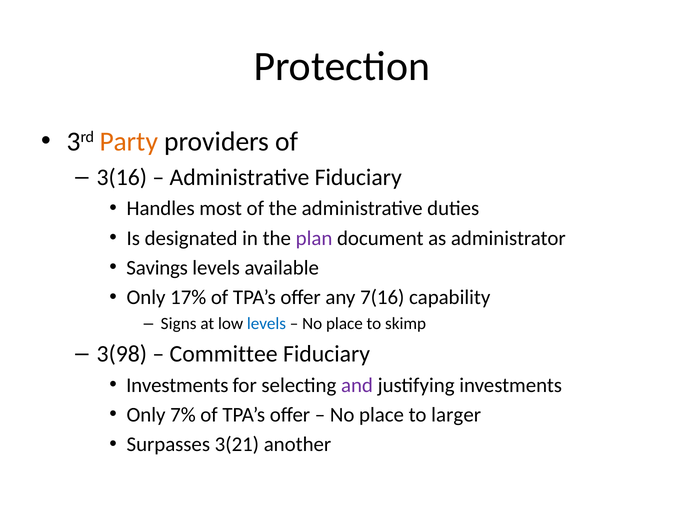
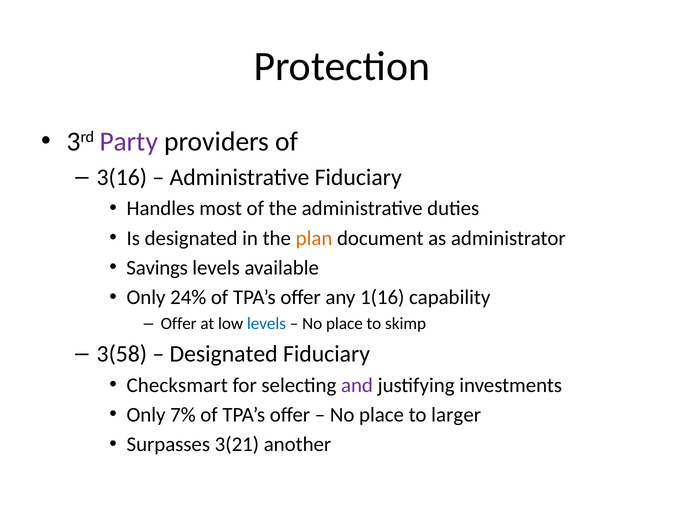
Party colour: orange -> purple (129, 142)
plan colour: purple -> orange (314, 238)
17%: 17% -> 24% (188, 297)
7(16: 7(16 -> 1(16 (382, 297)
Signs: Signs -> Offer (179, 324)
3(98: 3(98 -> 3(58 (122, 354)
Committee: Committee -> Designated (224, 354)
Investments: Investments -> Checksmart (177, 385)
